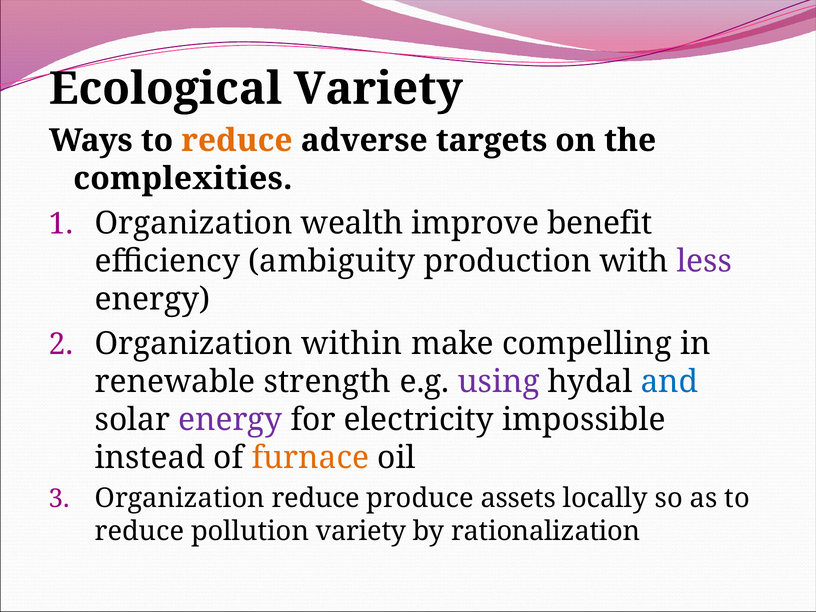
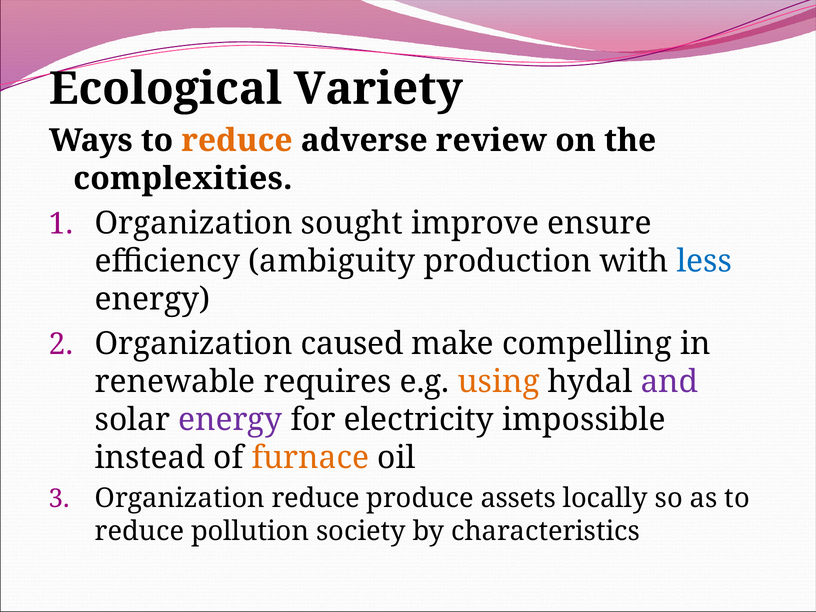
targets: targets -> review (491, 140)
wealth: wealth -> sought (352, 223)
benefit: benefit -> ensure (600, 223)
less colour: purple -> blue (704, 261)
within: within -> caused (352, 344)
strength: strength -> requires (328, 382)
using colour: purple -> orange (499, 382)
and colour: blue -> purple (669, 382)
pollution variety: variety -> society (361, 531)
rationalization: rationalization -> characteristics (546, 531)
